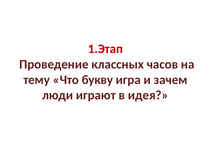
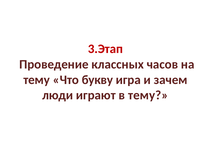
1.Этап: 1.Этап -> 3.Этап (105, 49)
в идея: идея -> тему (148, 95)
